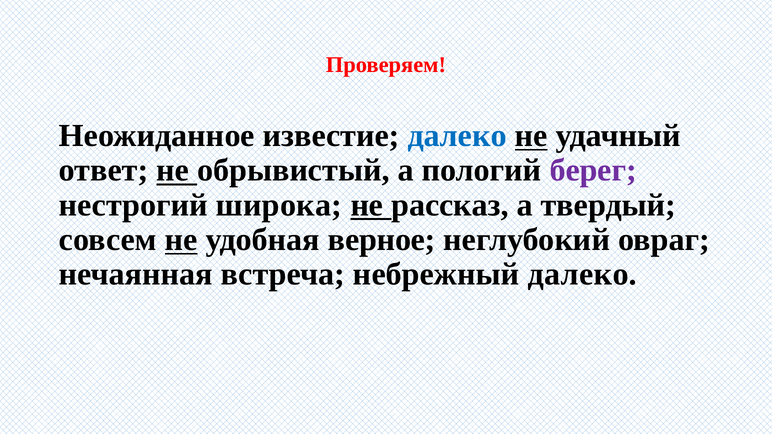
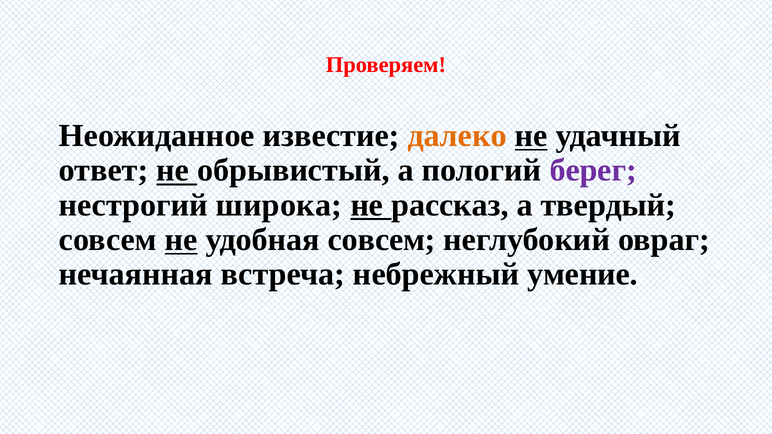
далеко colour: blue -> orange (457, 136)
удобная верное: верное -> совсем (382, 240)
небрежный далеко: далеко -> умение (583, 275)
